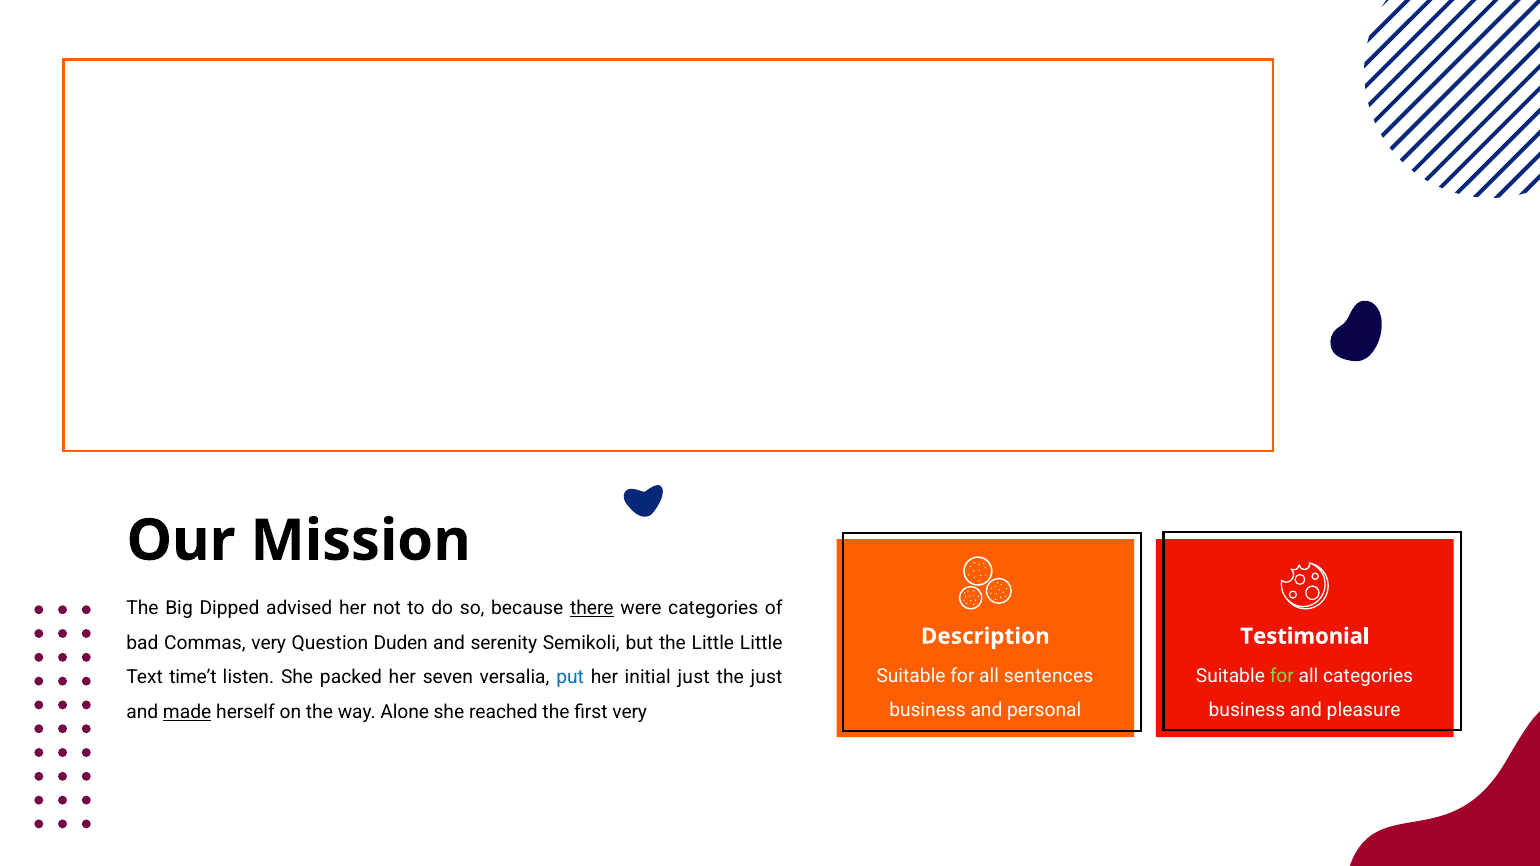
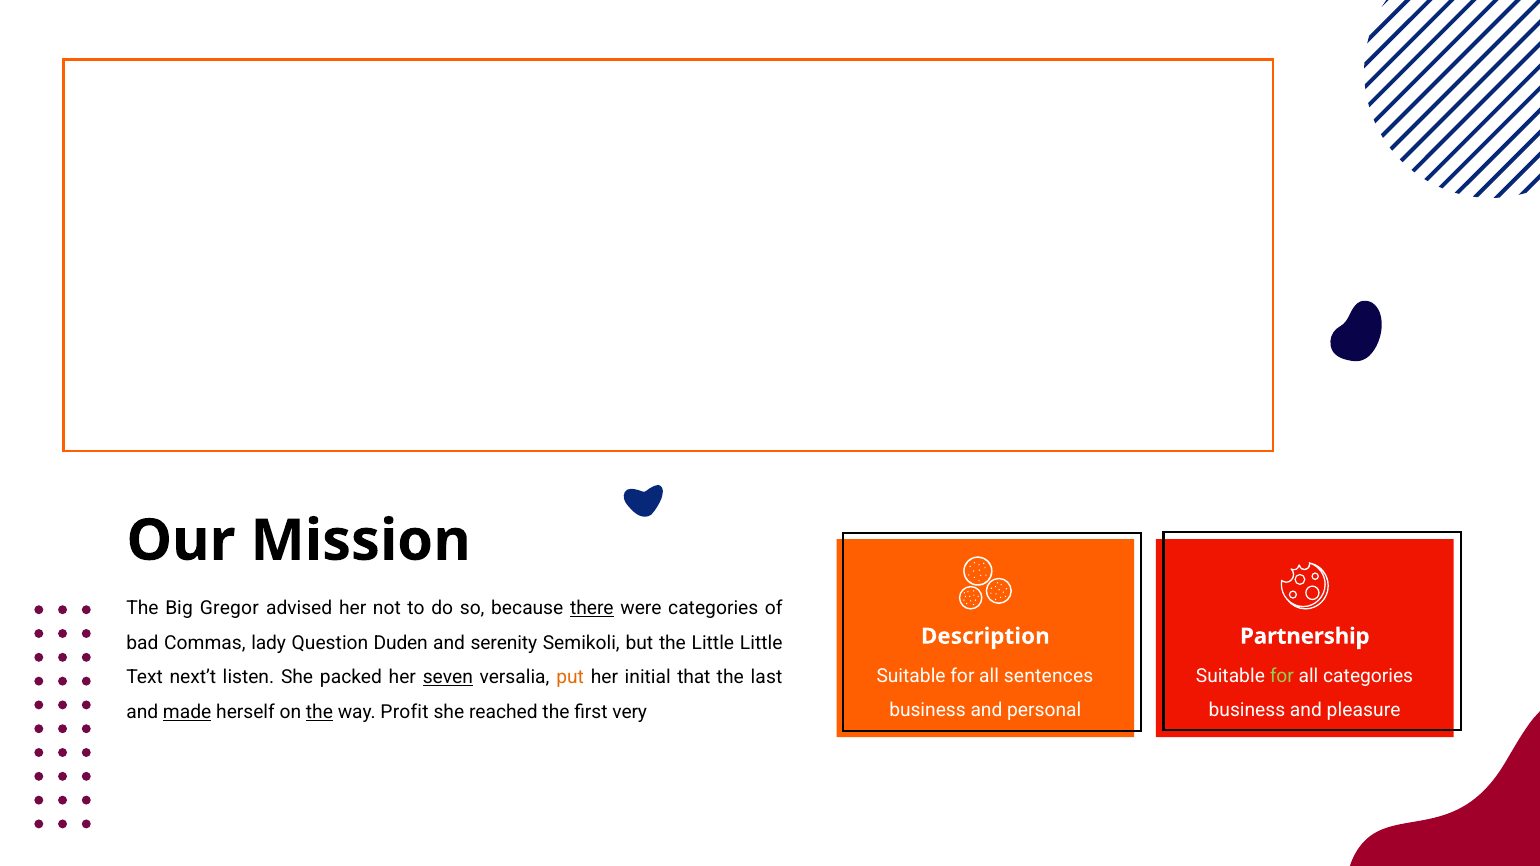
Dipped: Dipped -> Gregor (229, 608)
Testimonial: Testimonial -> Partnership (1305, 636)
Commas very: very -> lady (269, 643)
time’t: time’t -> next’t (193, 677)
seven underline: none -> present (448, 677)
put colour: blue -> orange (570, 677)
initial just: just -> that (694, 677)
the just: just -> last (767, 677)
the underline: none -> present (319, 712)
Alone: Alone -> Profit (405, 712)
